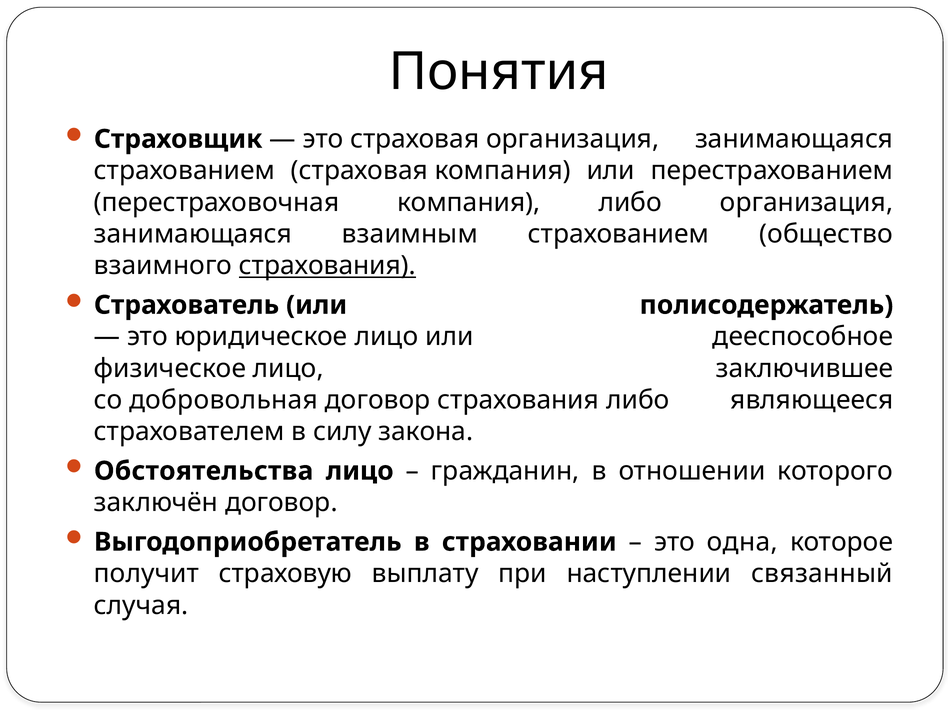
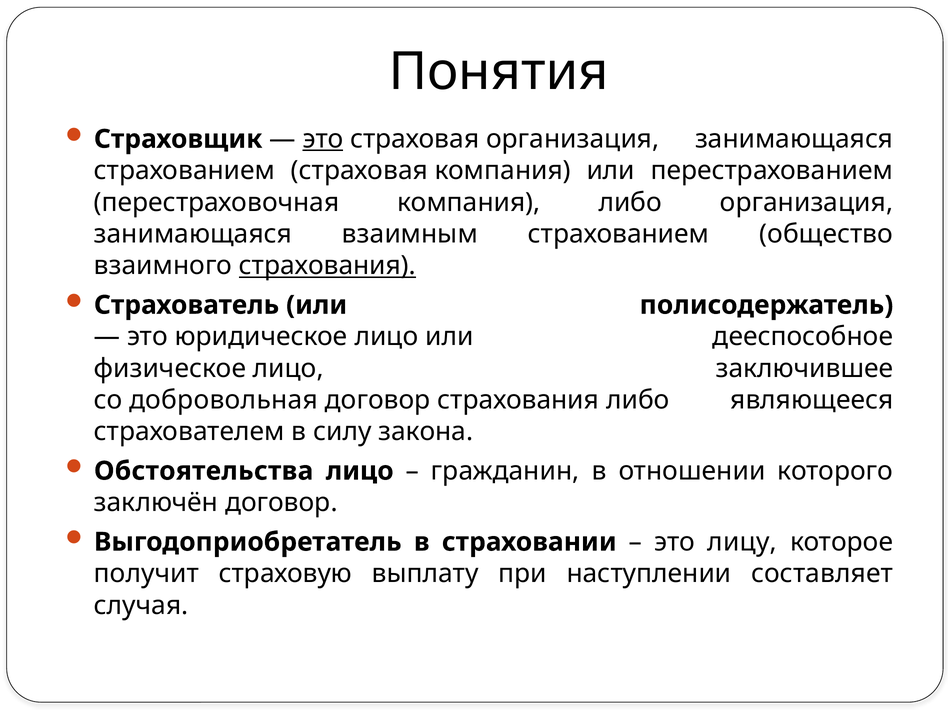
это underline: none -> present (323, 139)
одна: одна -> лицу (742, 542)
связанный: связанный -> составляет (822, 574)
